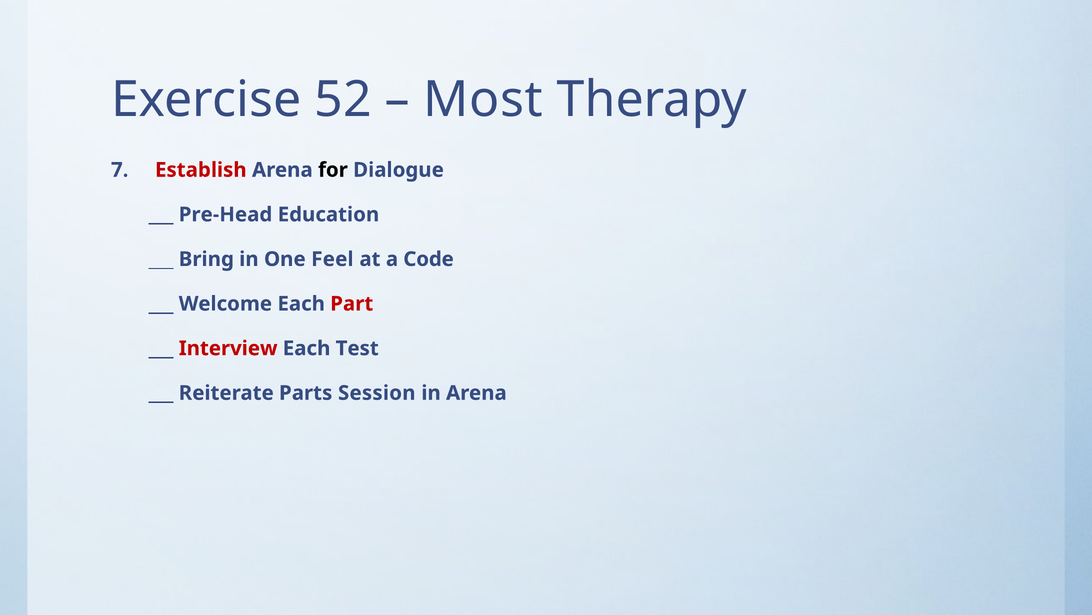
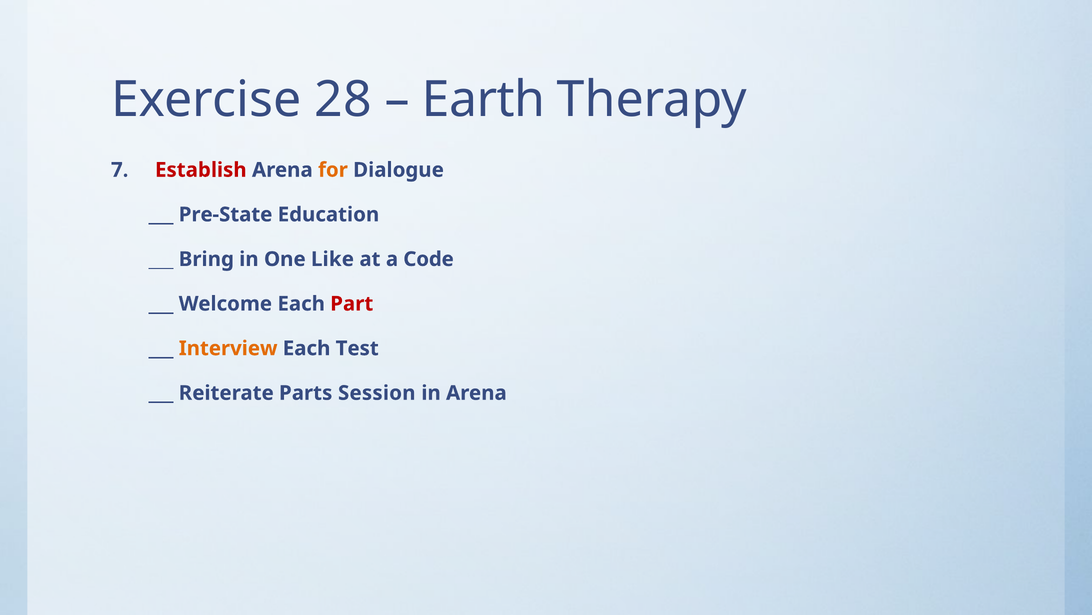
52: 52 -> 28 (343, 100)
Most: Most -> Earth (483, 100)
for colour: black -> orange (333, 170)
Pre-Head: Pre-Head -> Pre-State (226, 214)
Feel: Feel -> Like (332, 259)
Interview colour: red -> orange (228, 348)
